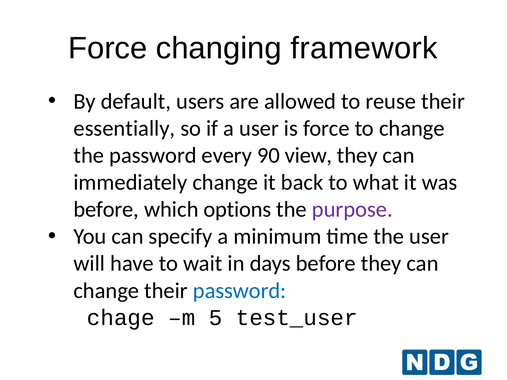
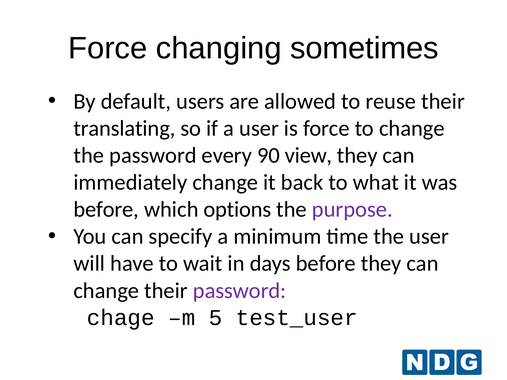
framework: framework -> sometimes (364, 48)
essentially: essentially -> translating (124, 128)
password colour: blue -> purple (240, 291)
